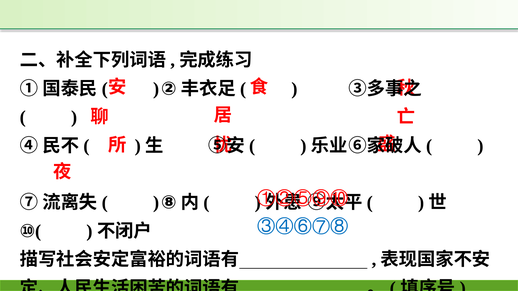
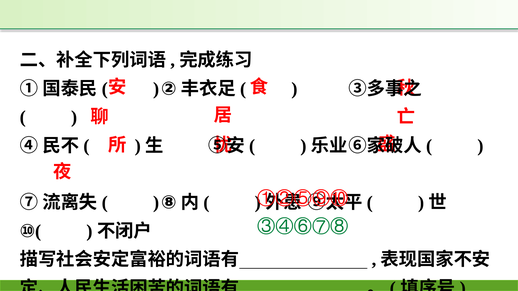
③④⑥⑦⑧ colour: blue -> green (303, 227)
